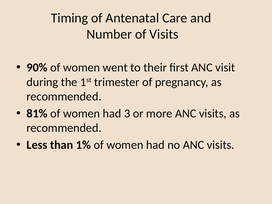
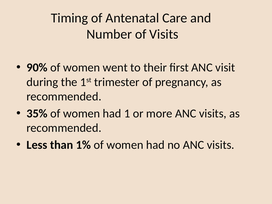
81%: 81% -> 35% (37, 113)
3: 3 -> 1 (127, 113)
